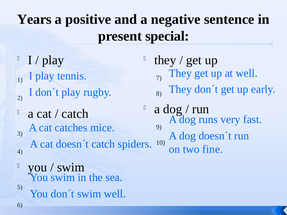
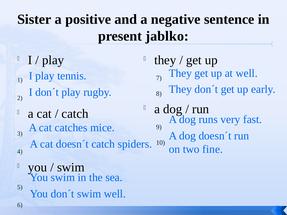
Years: Years -> Sister (34, 19)
special: special -> jablko (167, 36)
